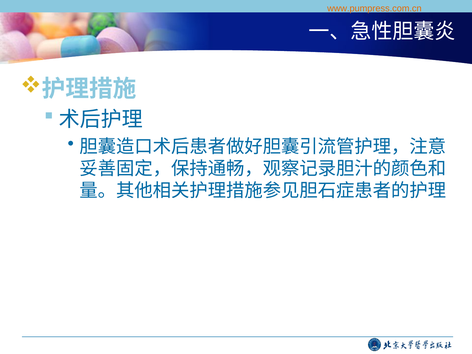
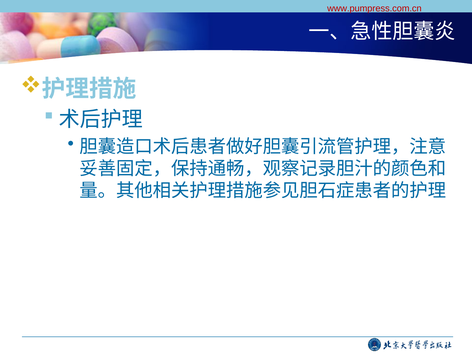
www.pumpress.com.cn colour: orange -> red (374, 8)
